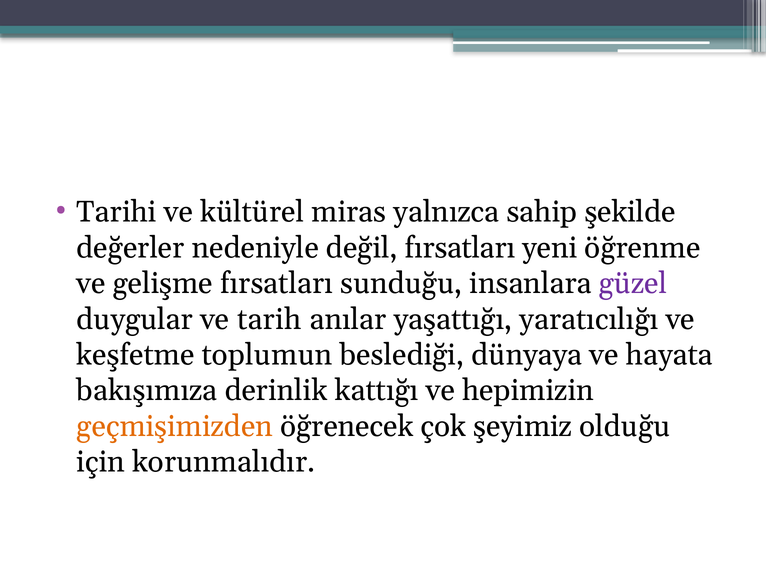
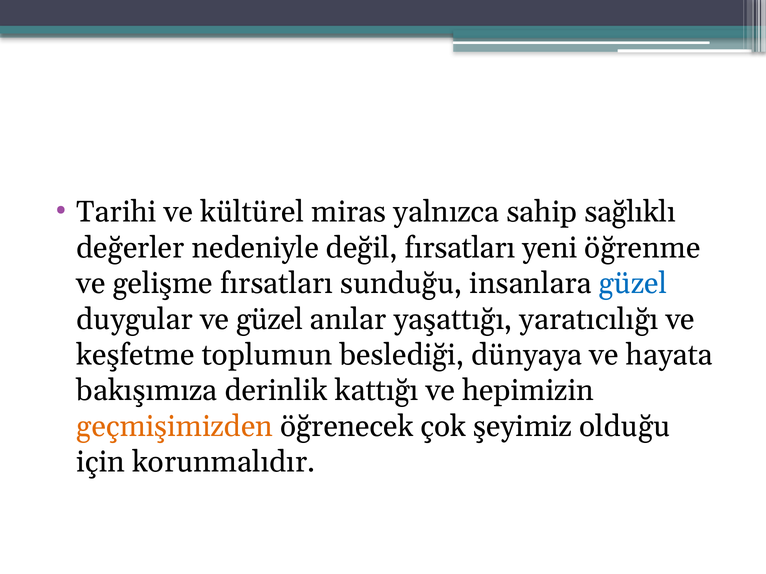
şekilde: şekilde -> sağlıklı (630, 212)
güzel colour: purple -> blue (633, 284)
ve tarih: tarih -> güzel (270, 319)
